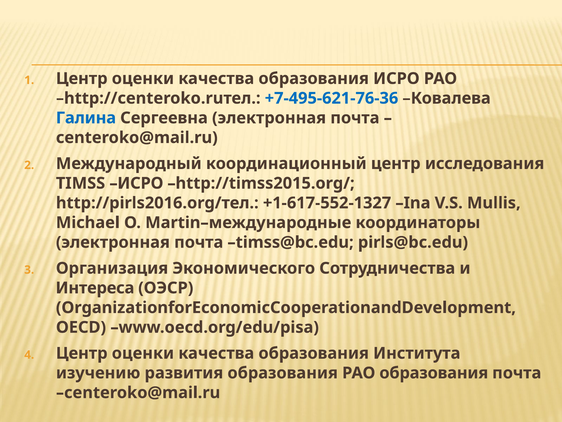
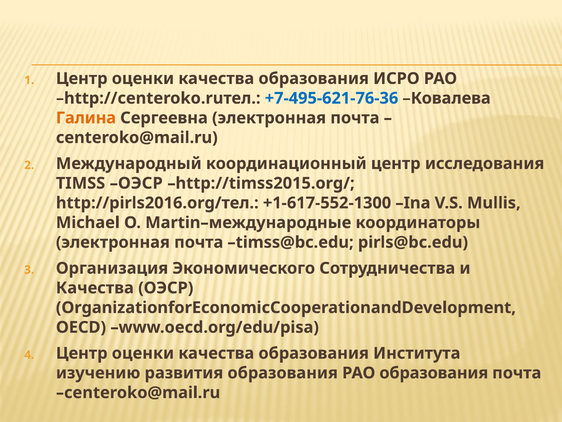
Галина colour: blue -> orange (86, 118)
TIMSS ИСРО: ИСРО -> ОЭСР (136, 183)
+1-617-552-1327: +1-617-552-1327 -> +1-617-552-1300 (327, 203)
Интереса: Интереса -> Качества (95, 288)
